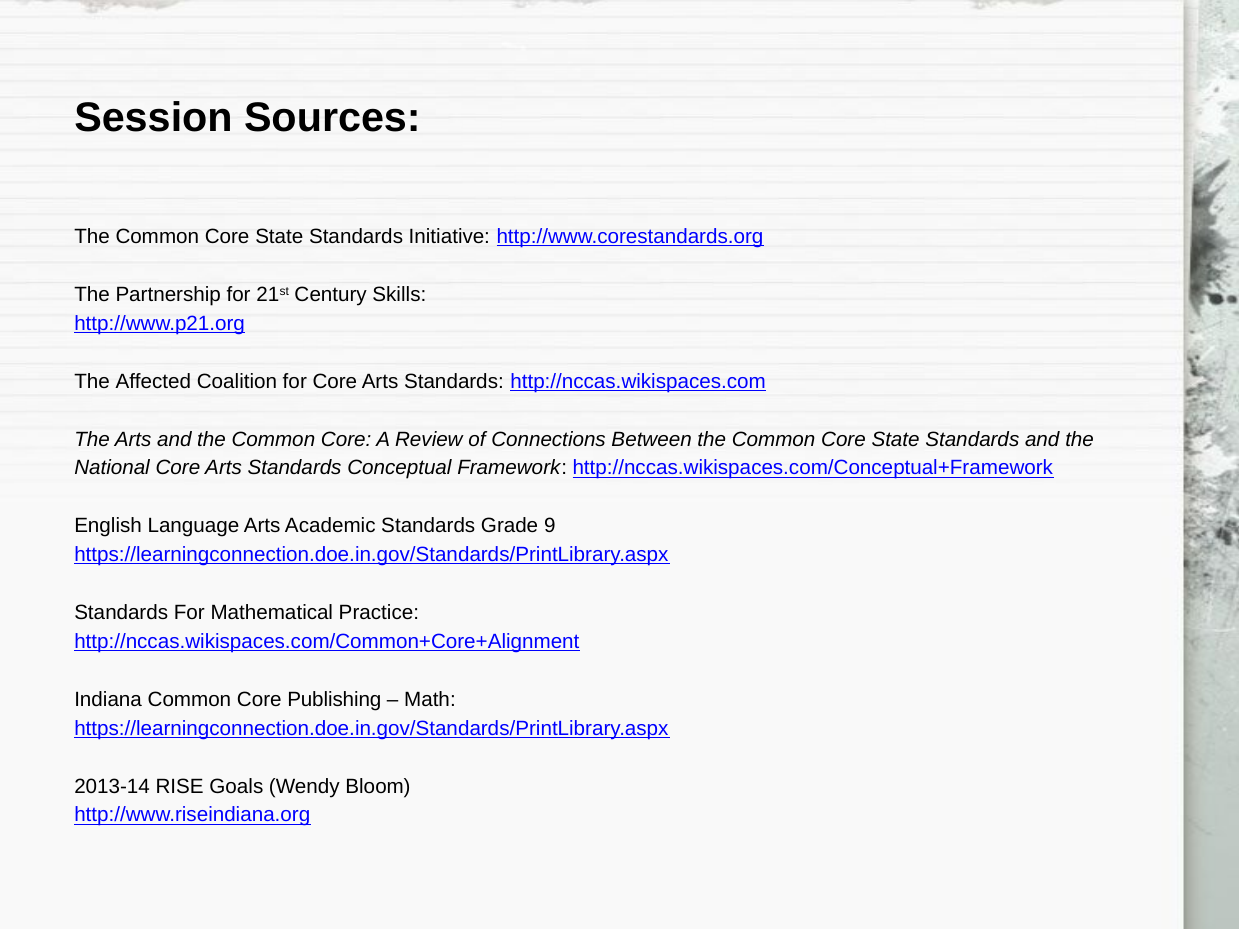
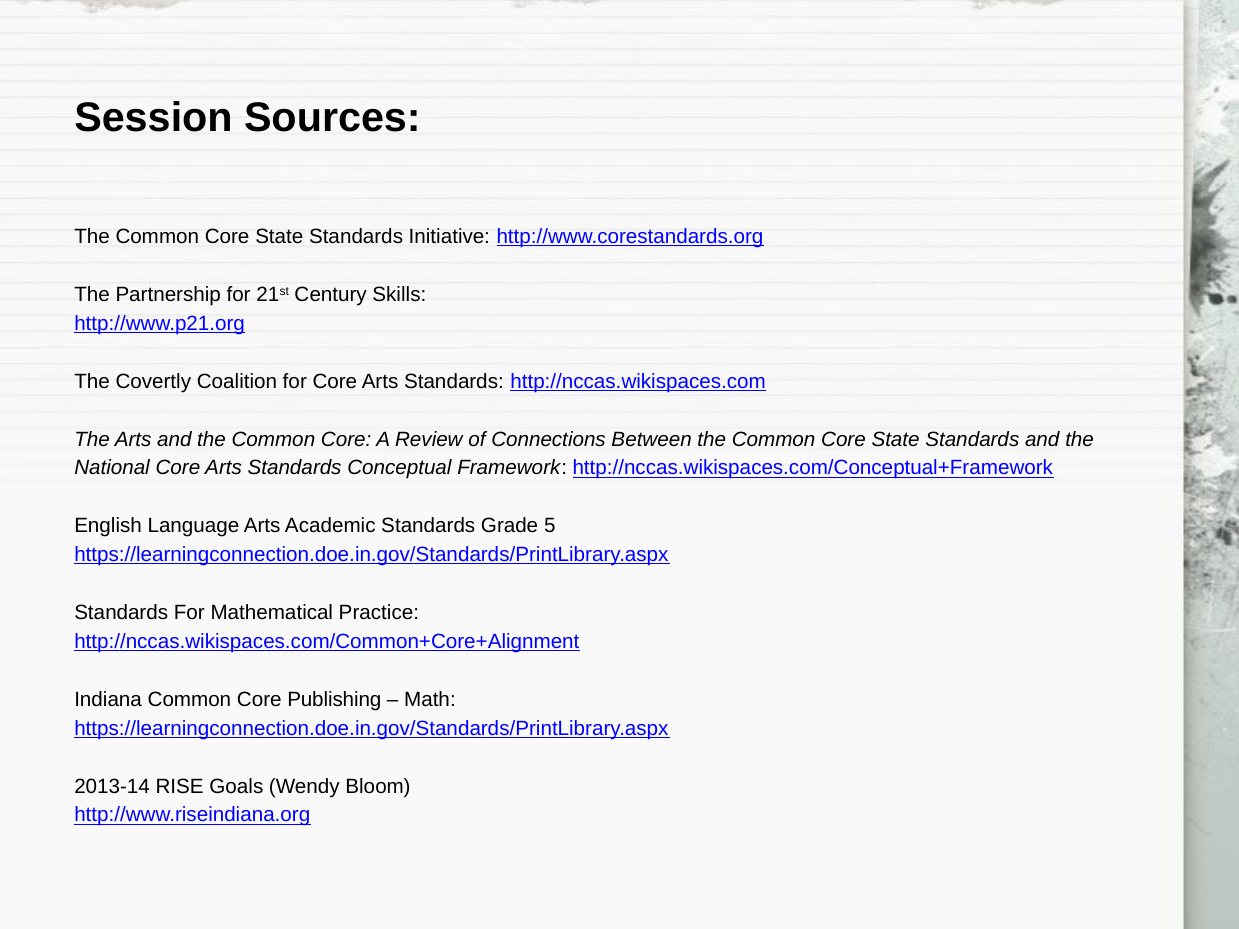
Affected: Affected -> Covertly (153, 381)
9: 9 -> 5 (550, 526)
